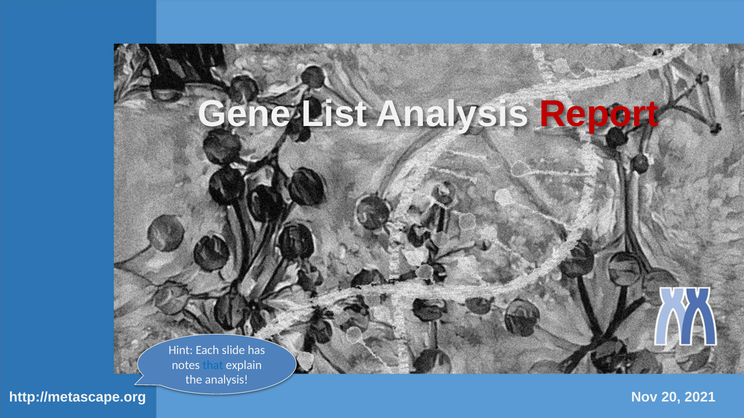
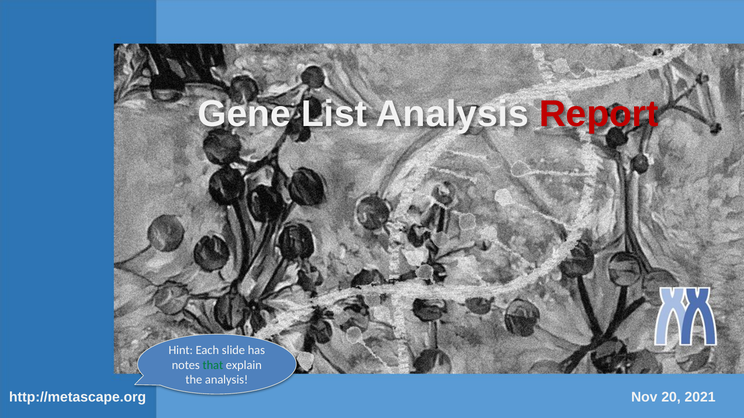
that colour: blue -> green (213, 365)
